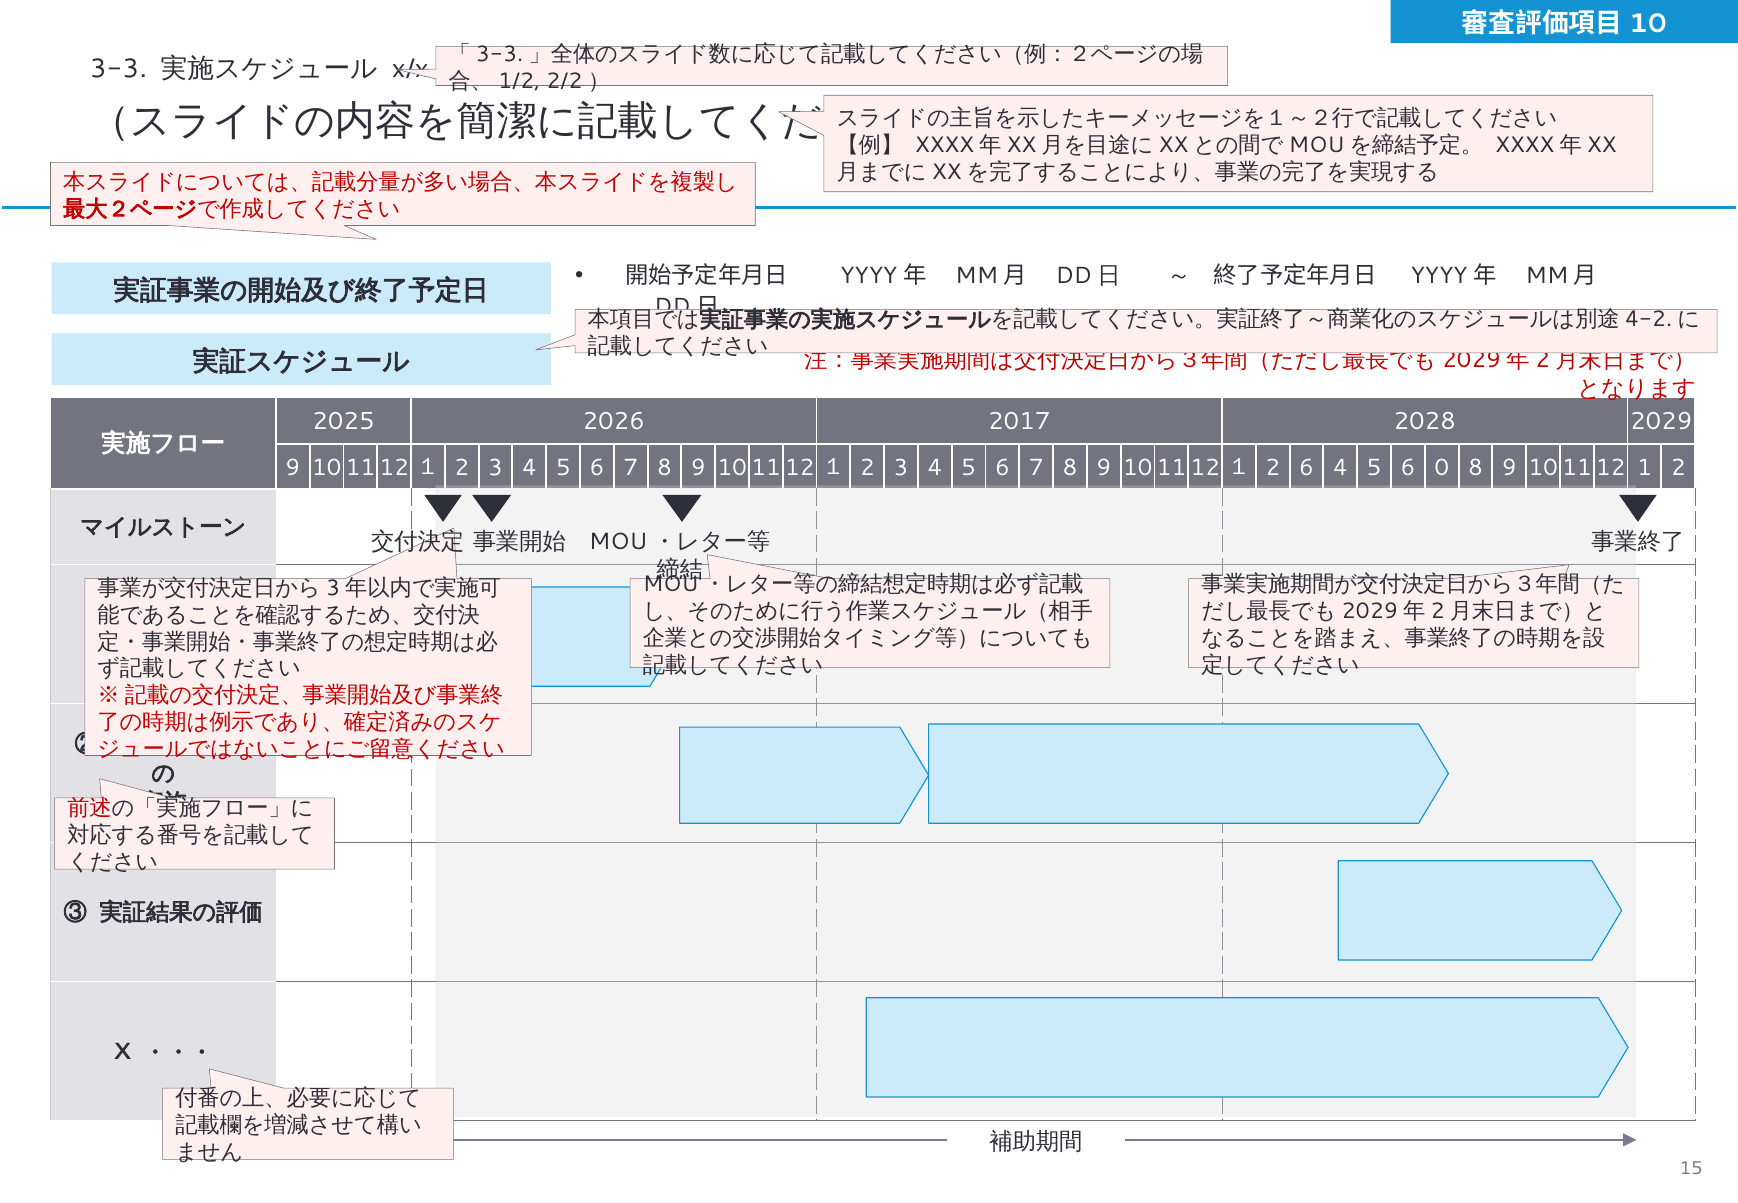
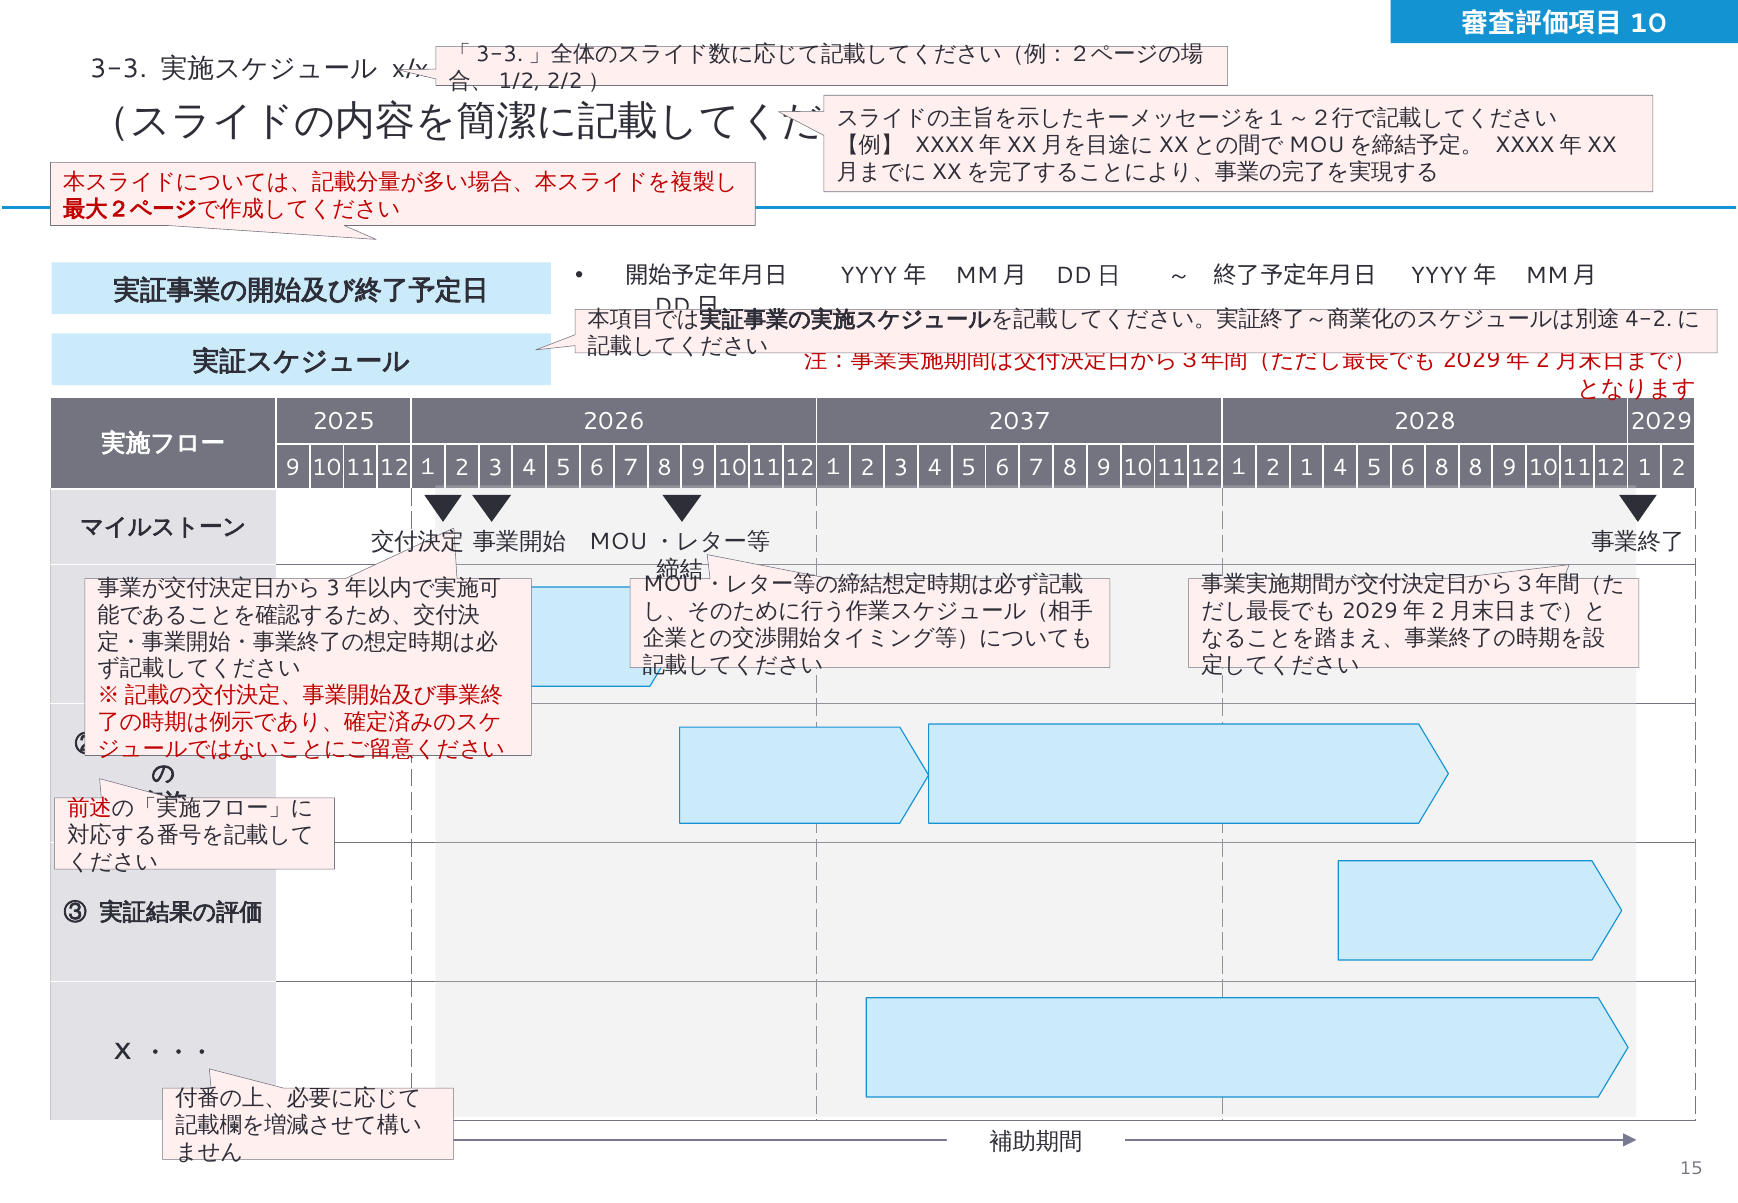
2017: 2017 -> 2037 (1019, 422)
2 6: 6 -> 1 (1307, 468)
6 0: 0 -> 8 (1442, 468)
